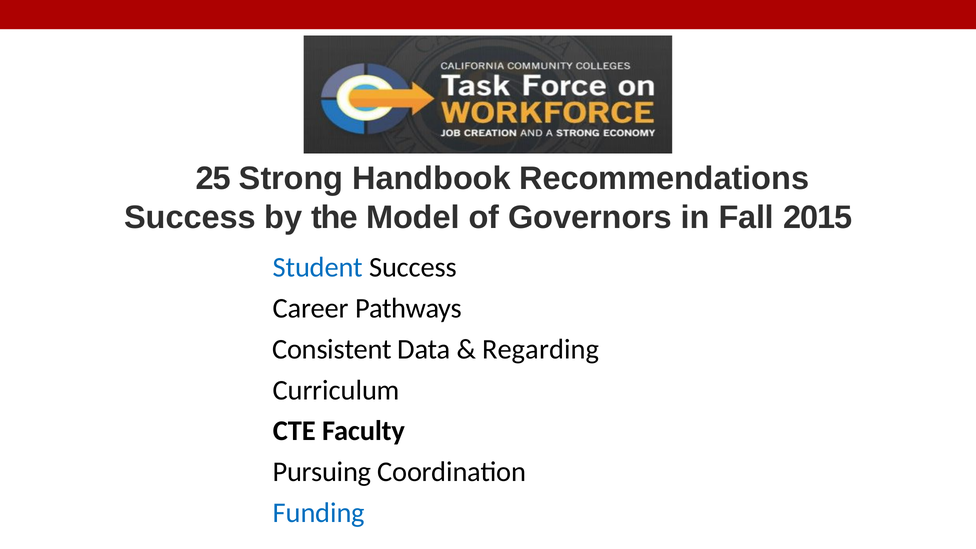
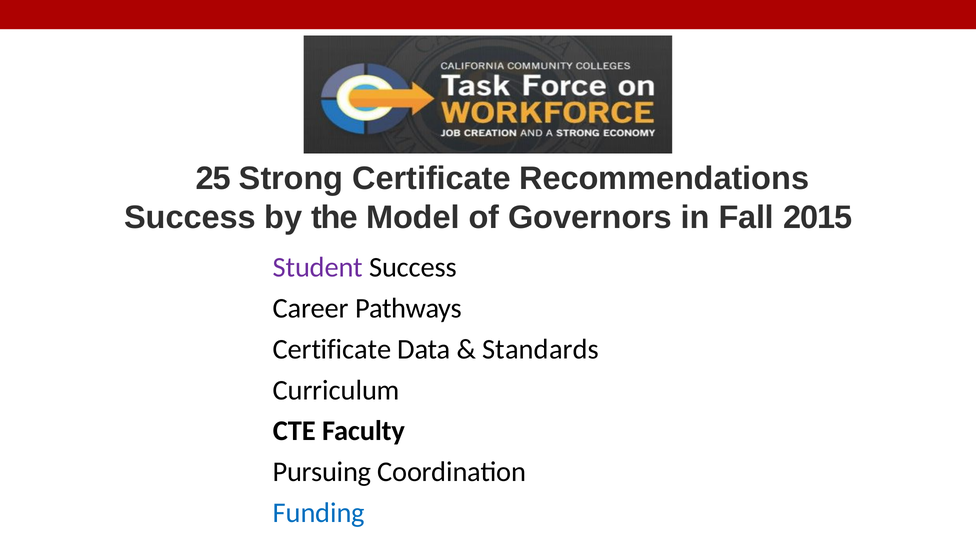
Strong Handbook: Handbook -> Certificate (431, 179)
Student colour: blue -> purple (318, 267)
Consistent: Consistent -> Certificate (332, 349)
Regarding: Regarding -> Standards (541, 349)
